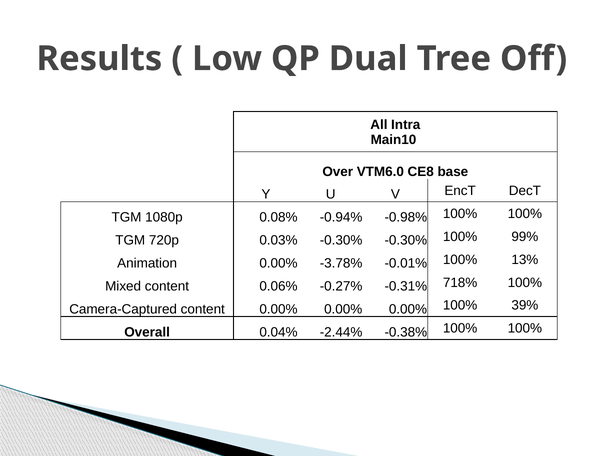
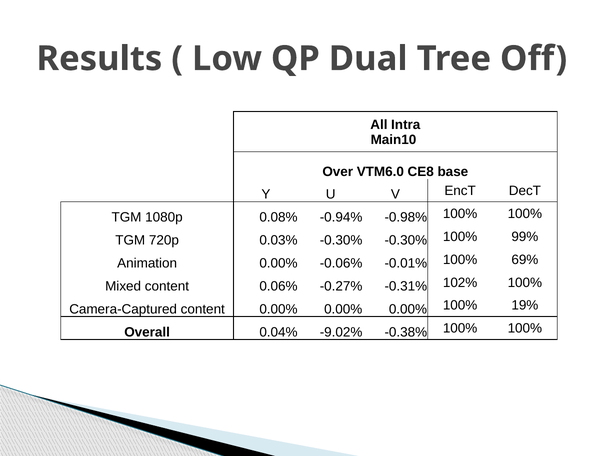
-3.78%: -3.78% -> -0.06% (341, 263)
13%: 13% -> 69% (525, 260)
718%: 718% -> 102% (460, 283)
39%: 39% -> 19% (525, 306)
-2.44%: -2.44% -> -9.02% (341, 332)
